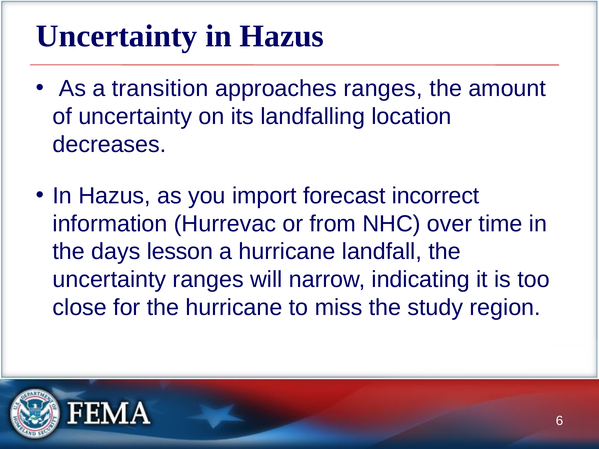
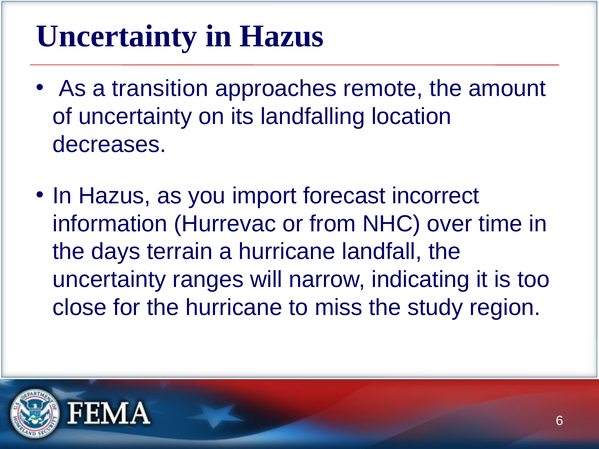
approaches ranges: ranges -> remote (383, 89)
lesson: lesson -> terrain (180, 252)
